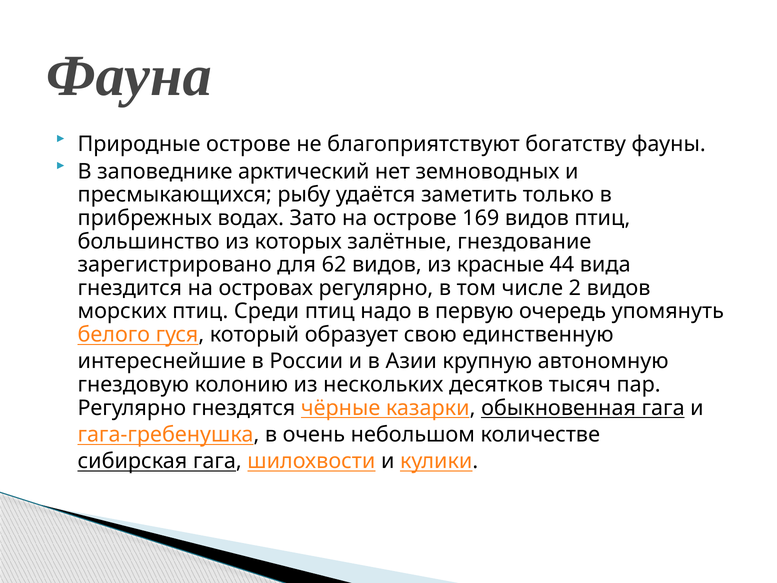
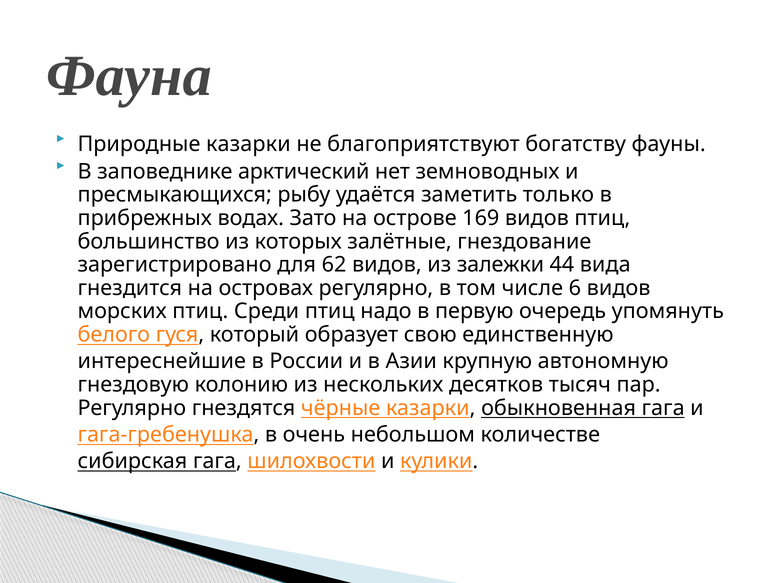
Природные острове: острове -> казарки (248, 144)
красные: красные -> залежки (500, 265)
2: 2 -> 6 (575, 288)
